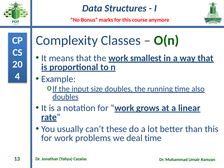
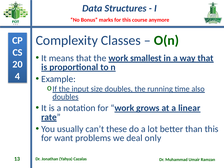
work: work -> want (64, 138)
deal time: time -> only (153, 138)
